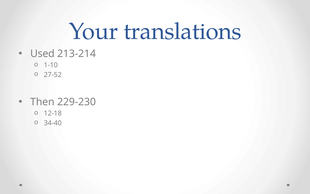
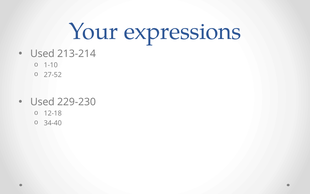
translations: translations -> expressions (183, 31)
Then: Then -> Used (42, 102)
